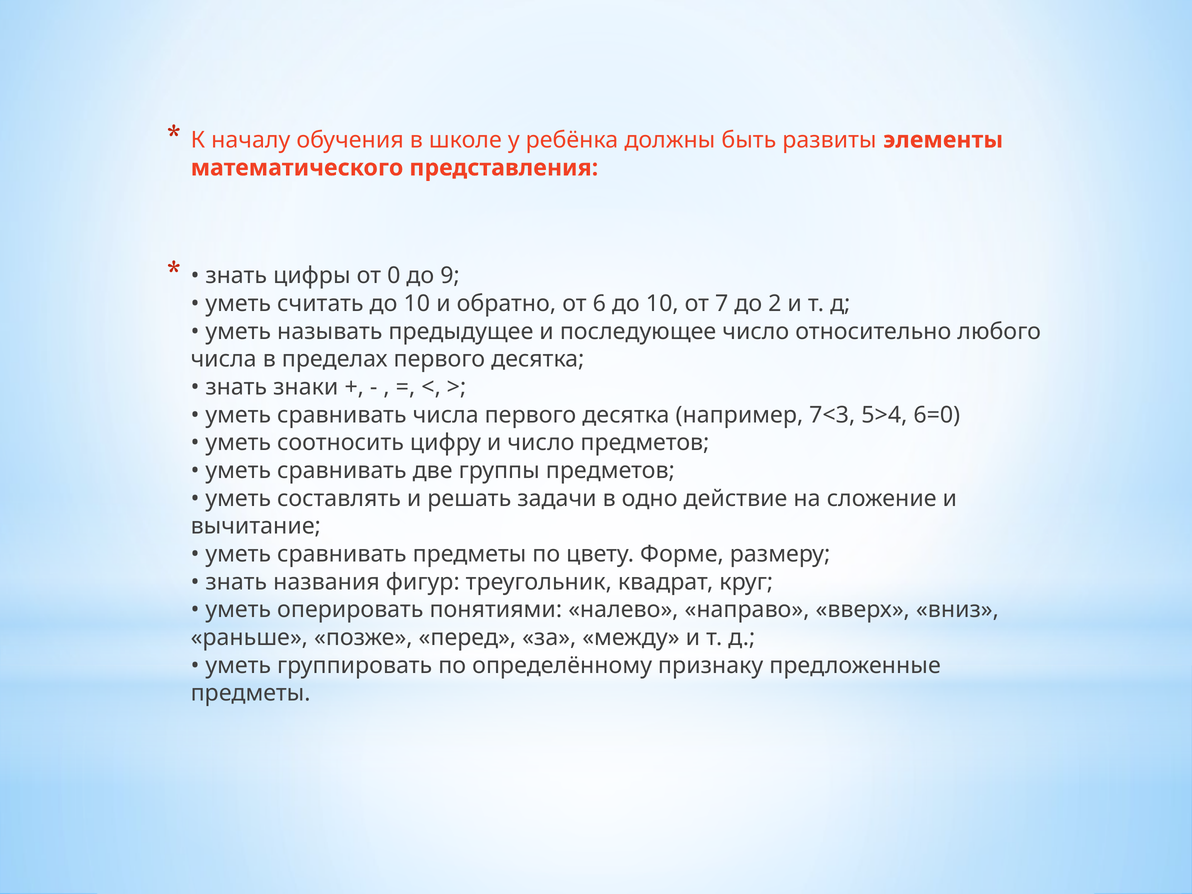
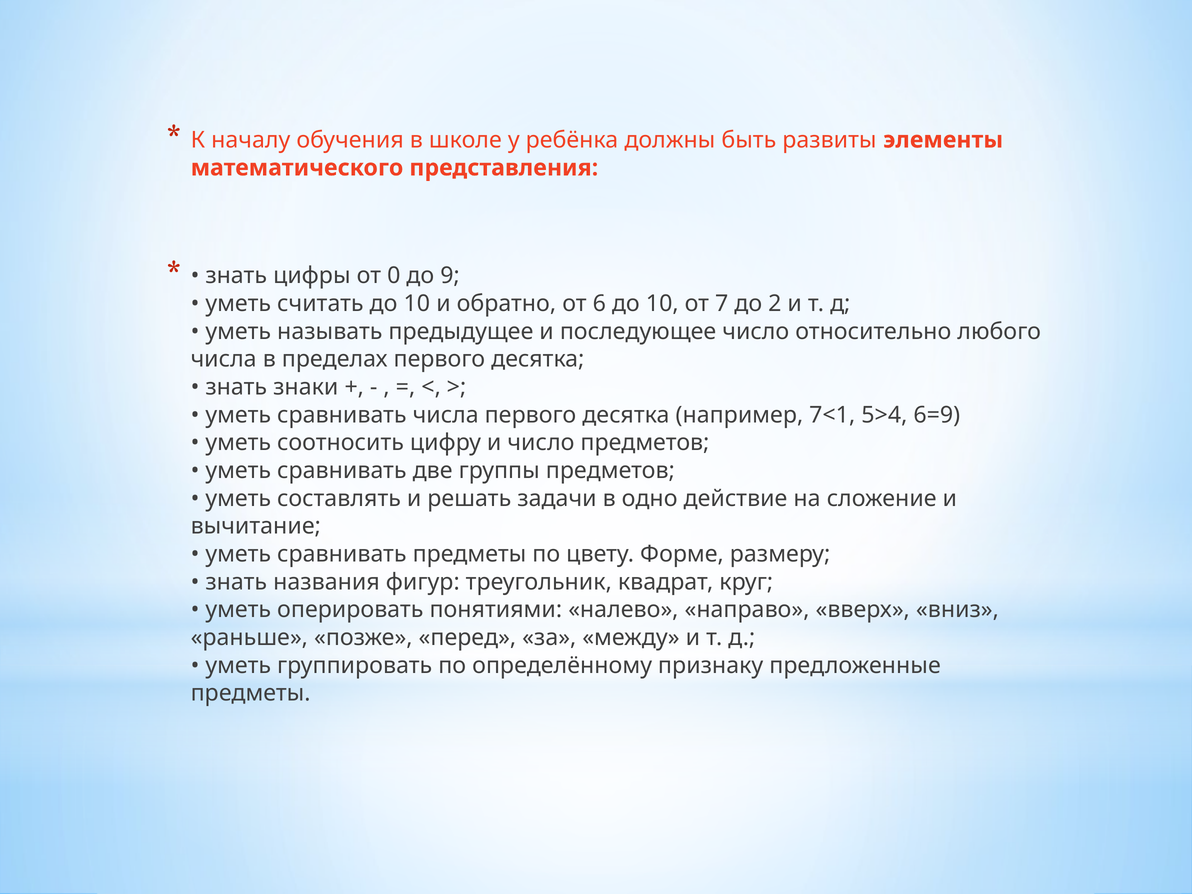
7<3: 7<3 -> 7<1 (832, 415)
6=0: 6=0 -> 6=9 (937, 415)
